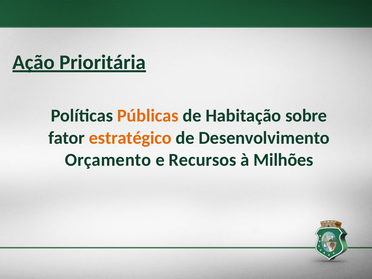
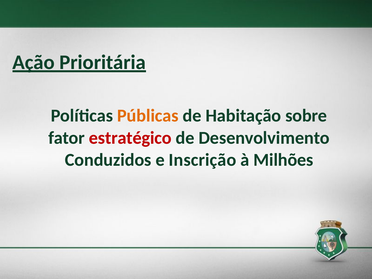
estratégico colour: orange -> red (130, 138)
Orçamento: Orçamento -> Conduzidos (108, 160)
Recursos: Recursos -> Inscrição (202, 160)
